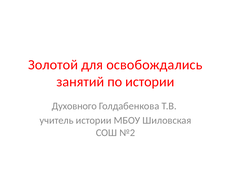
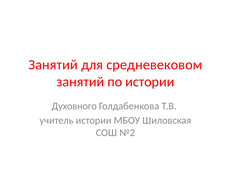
Золотой: Золотой -> Занятий (53, 65)
освобождались: освобождались -> средневековом (154, 65)
